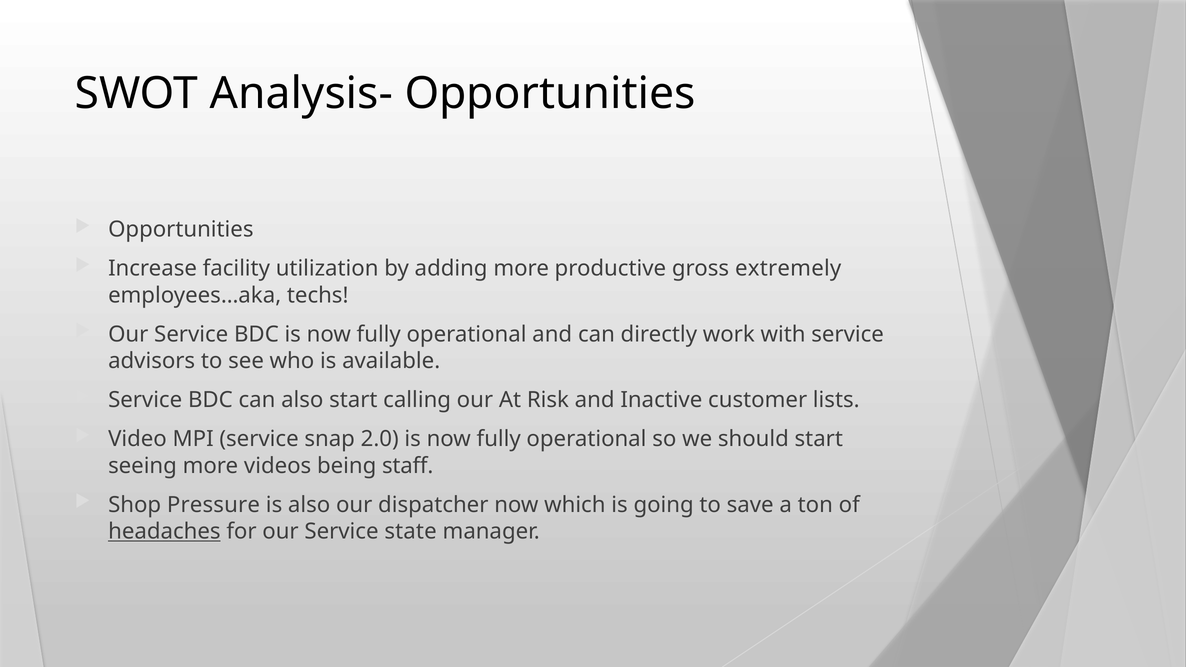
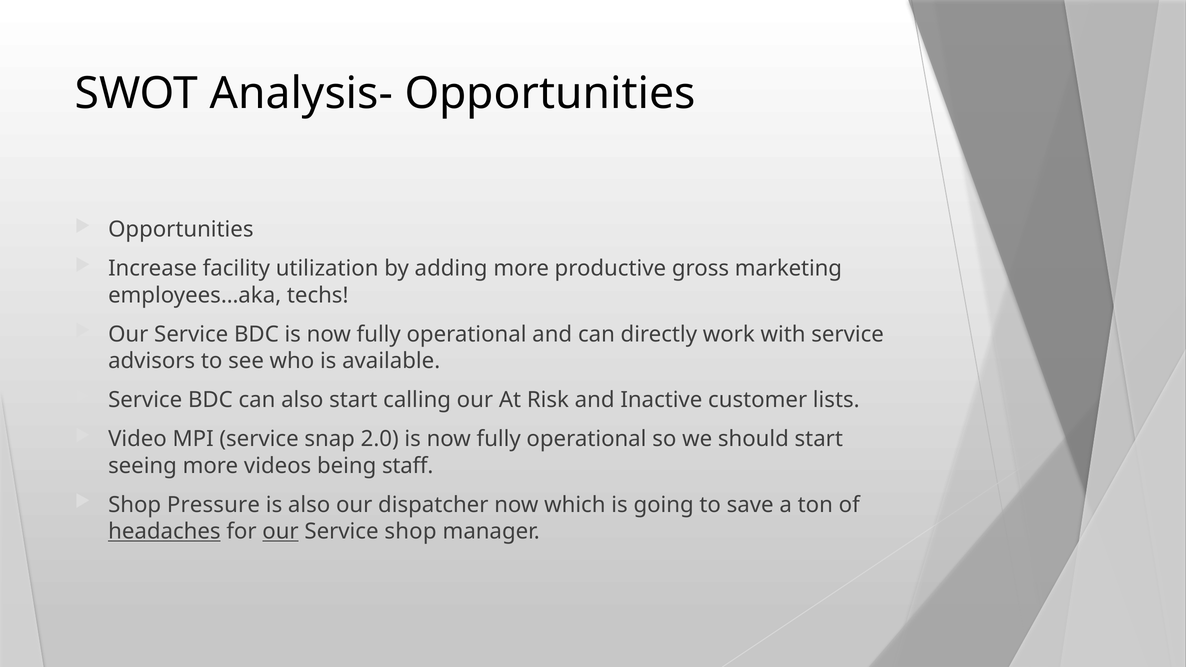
extremely: extremely -> marketing (788, 269)
our underline: none -> present (281, 532)
Service state: state -> shop (410, 532)
